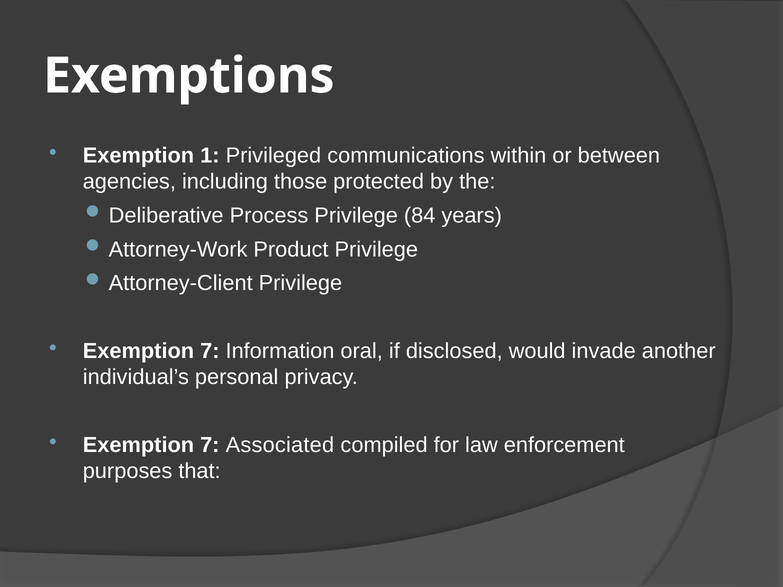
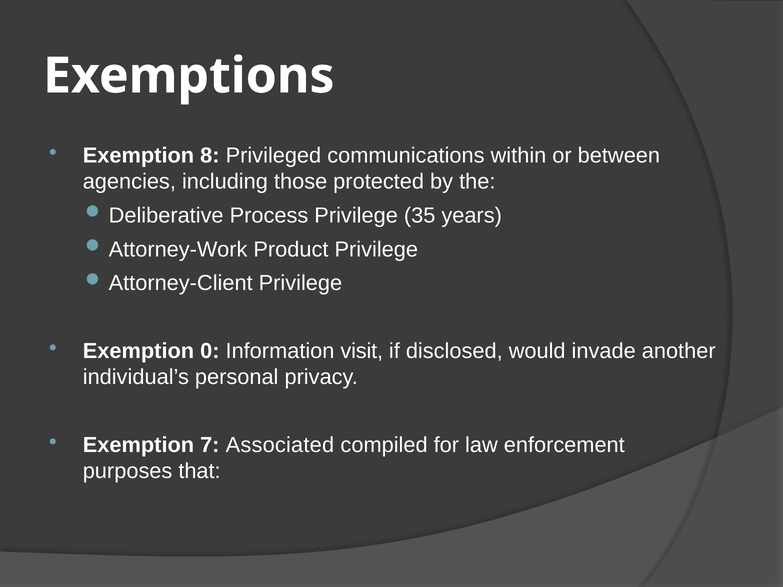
1: 1 -> 8 (210, 155)
84: 84 -> 35 (420, 216)
7: 7 -> 0 (210, 351)
oral: oral -> visit (362, 351)
